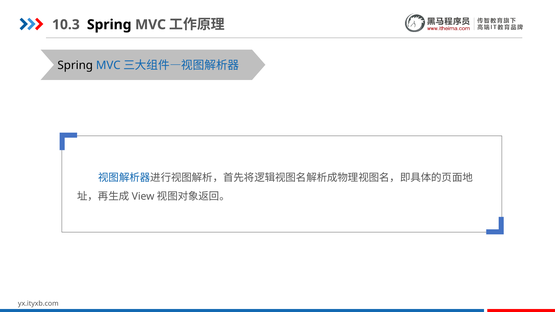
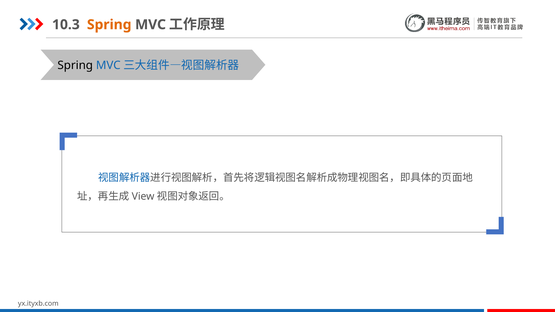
Spring colour: black -> orange (109, 25)
